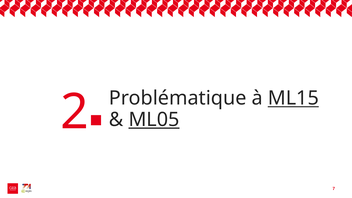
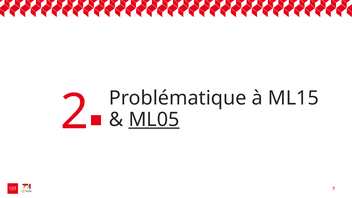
ML15 underline: present -> none (293, 98)
